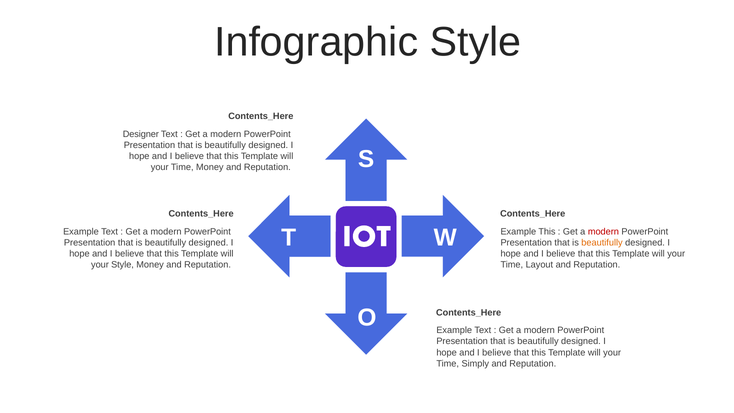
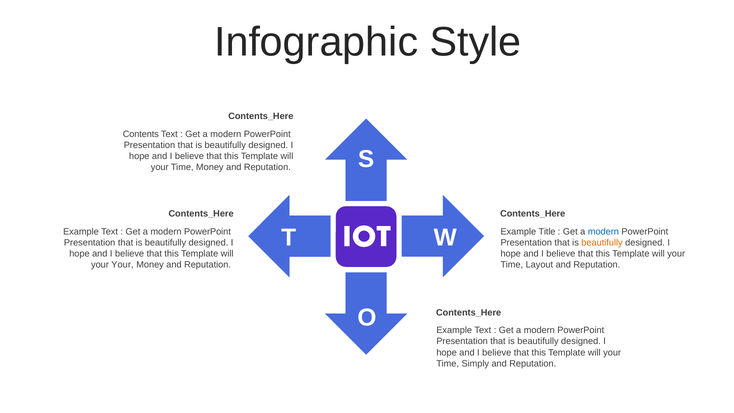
Designer: Designer -> Contents (141, 134)
Example This: This -> Title (547, 232)
modern colour: red -> blue (603, 232)
your Style: Style -> Your (122, 265)
